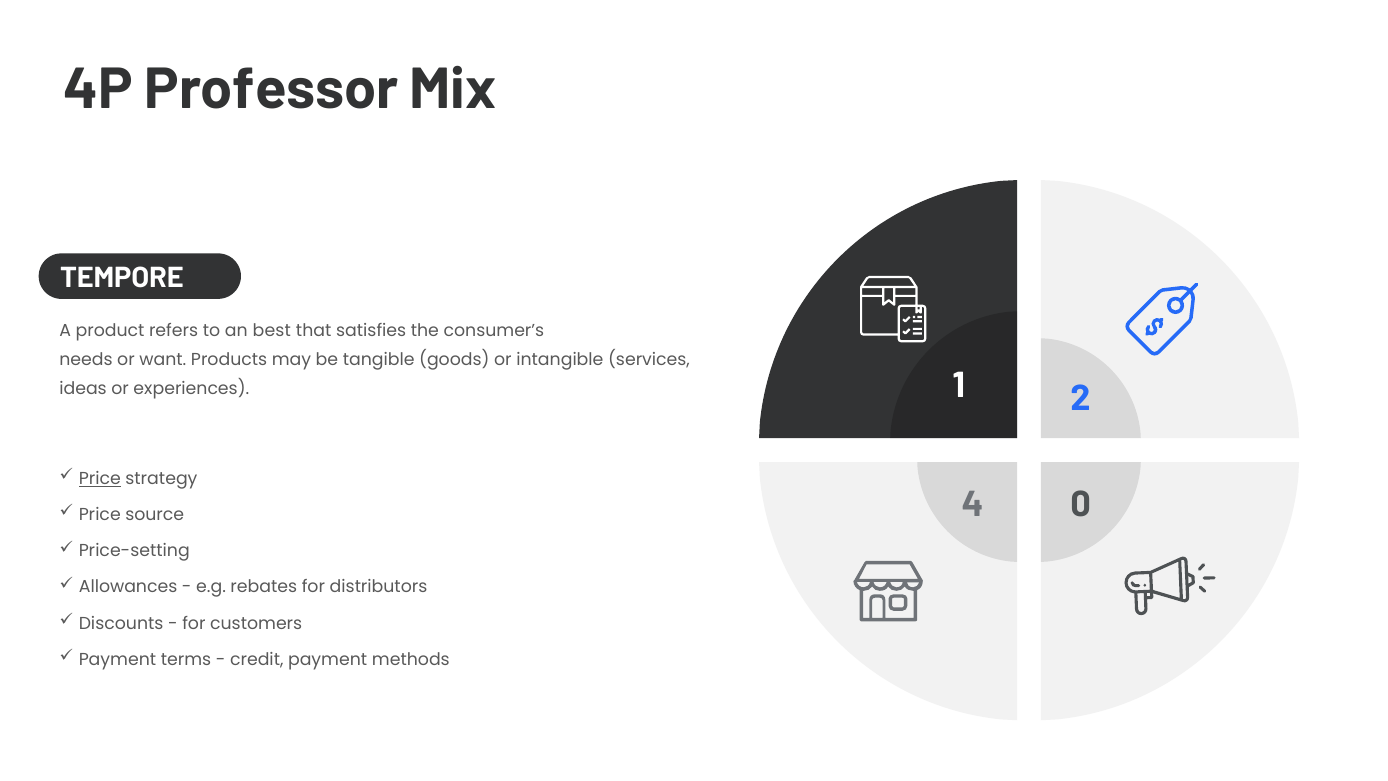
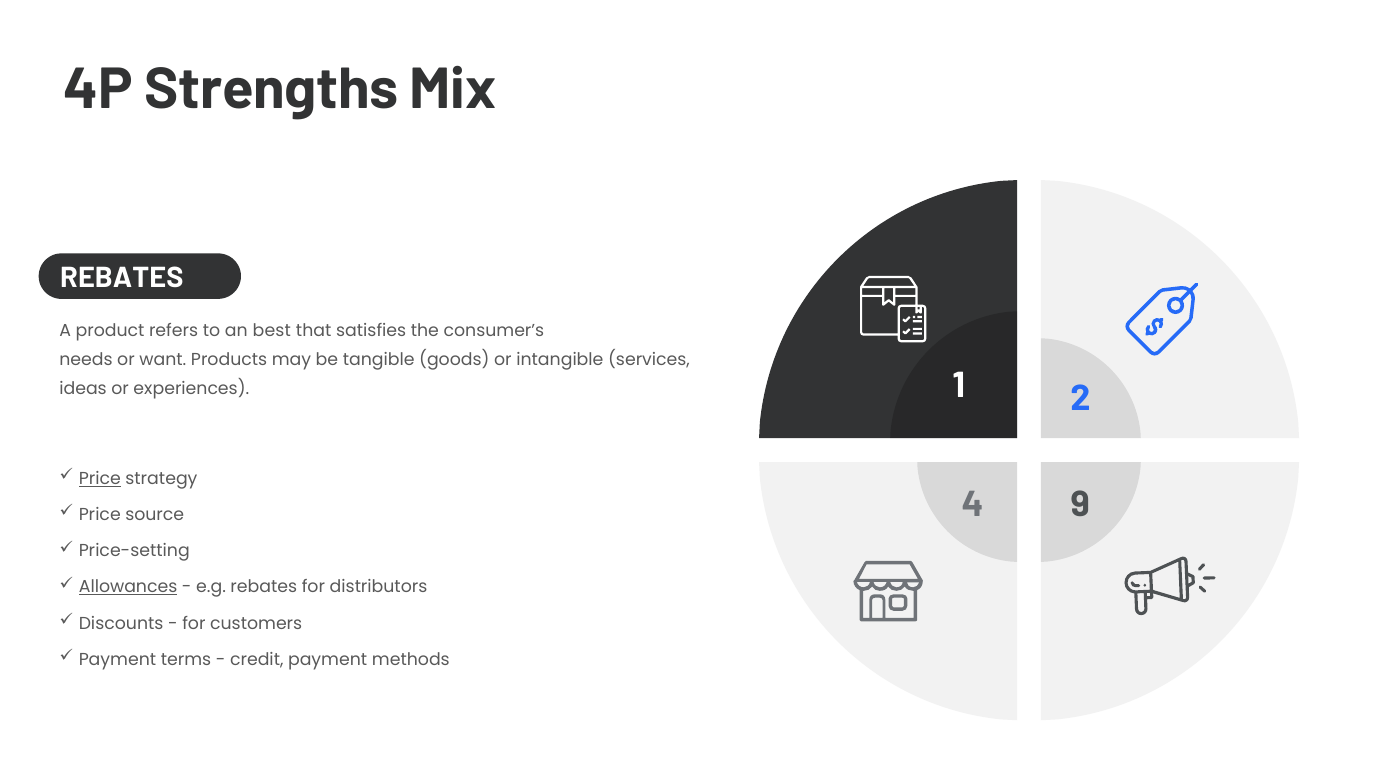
Professor: Professor -> Strengths (272, 89)
TEMPORE: TEMPORE -> REBATES (122, 278)
0: 0 -> 9 (1080, 504)
Allowances underline: none -> present (128, 587)
